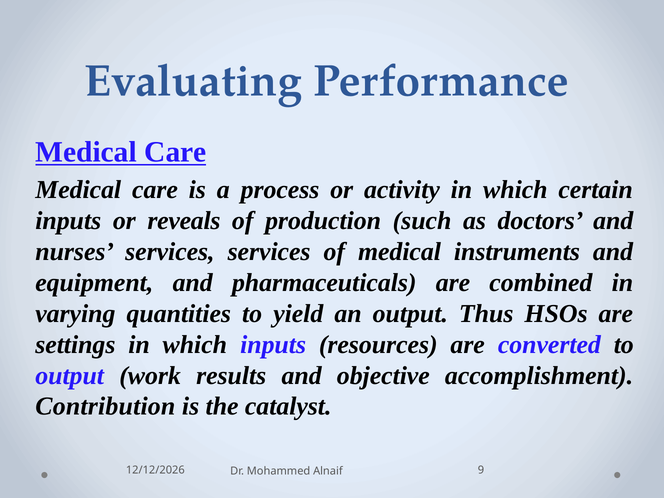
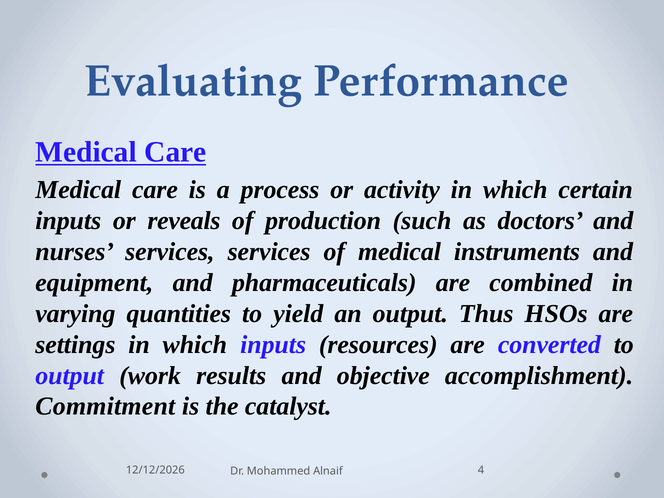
Contribution: Contribution -> Commitment (105, 406)
9: 9 -> 4 (481, 470)
